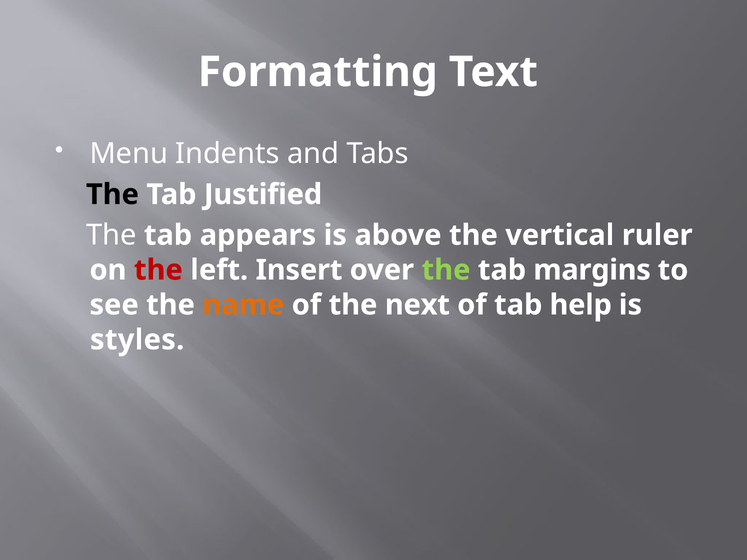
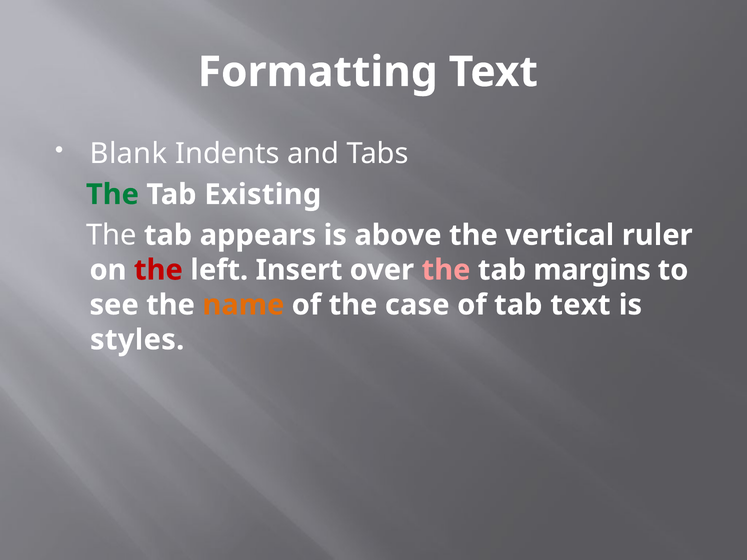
Menu: Menu -> Blank (129, 154)
The colour: black -> green (112, 195)
Justified: Justified -> Existing (263, 195)
the colour: light green -> pink (446, 270)
next: next -> case (417, 305)
tab help: help -> text (580, 305)
